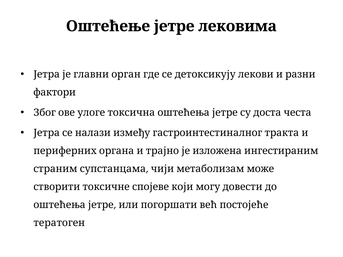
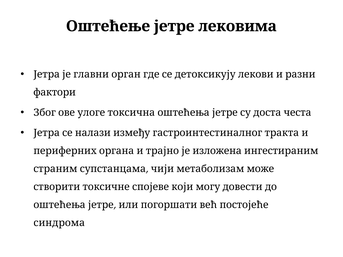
тератоген: тератоген -> синдрома (59, 223)
